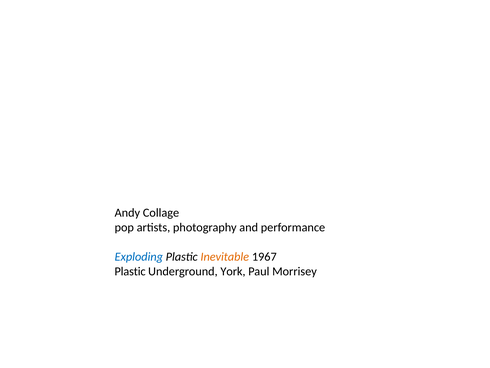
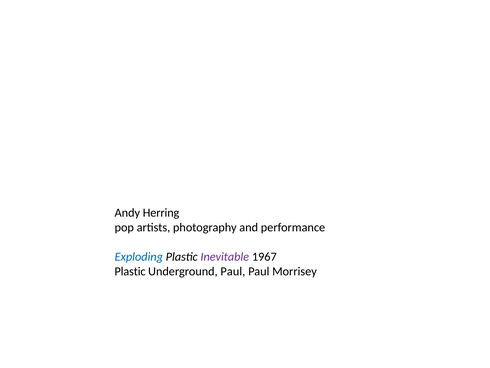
Collage: Collage -> Herring (161, 212)
Inevitable colour: orange -> purple (225, 257)
Underground York: York -> Paul (233, 271)
